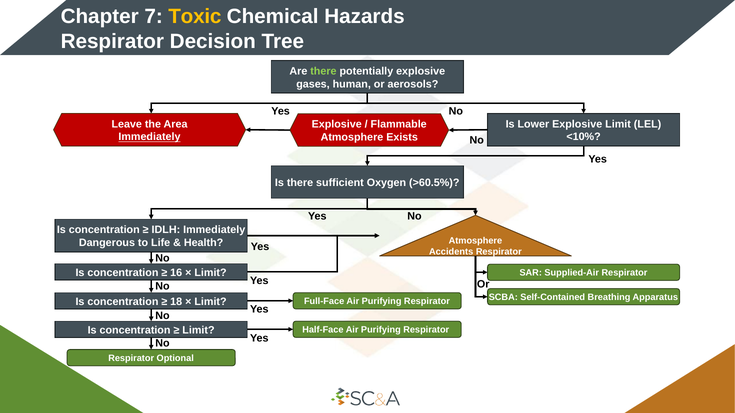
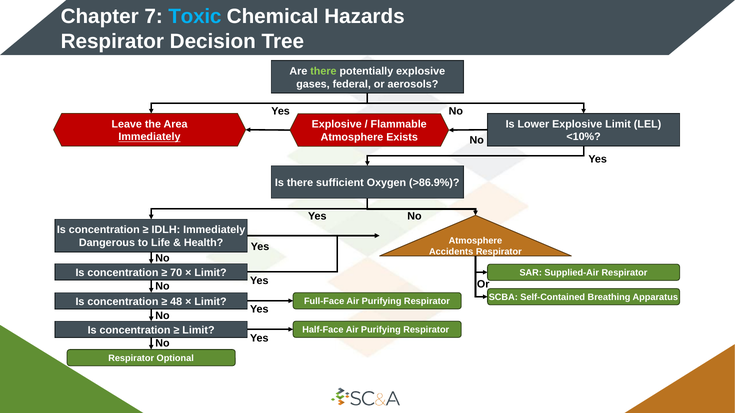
Toxic colour: yellow -> light blue (195, 17)
human: human -> federal (352, 84)
>60.5%: >60.5% -> >86.9% (434, 183)
16: 16 -> 70 (176, 273)
18: 18 -> 48 (176, 302)
